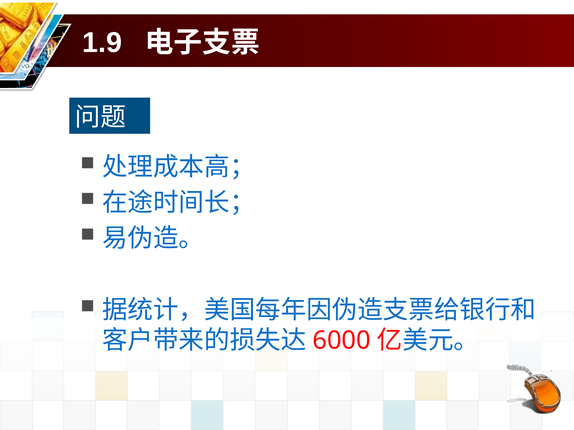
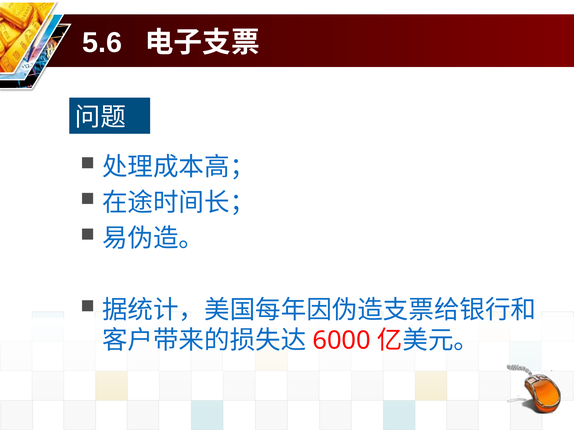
1.9: 1.9 -> 5.6 (102, 43)
